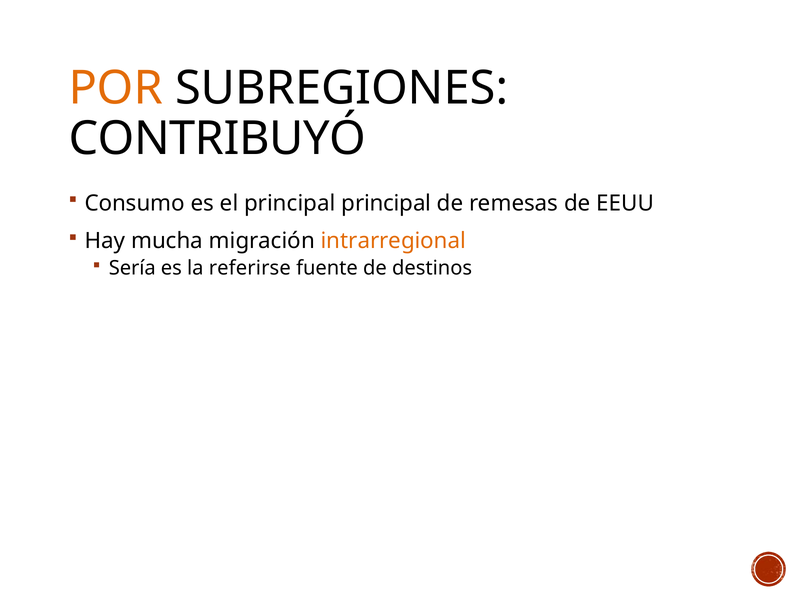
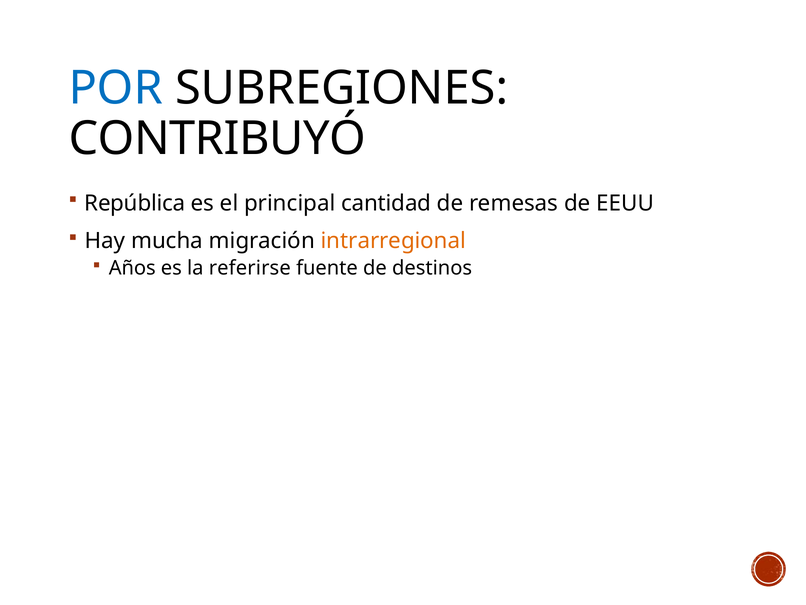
POR colour: orange -> blue (116, 88)
Consumo: Consumo -> República (135, 203)
principal principal: principal -> cantidad (386, 203)
Sería: Sería -> Años (132, 268)
